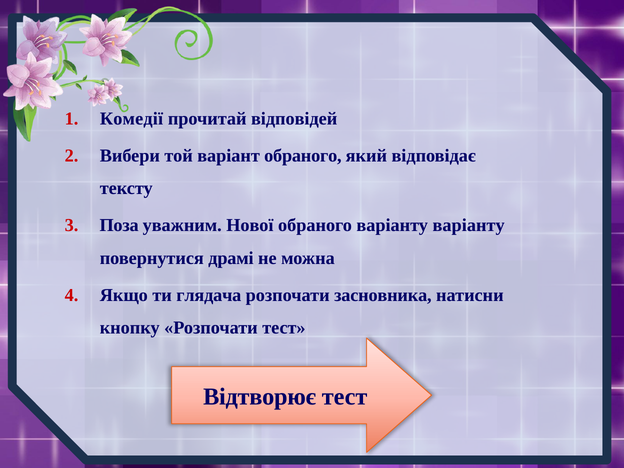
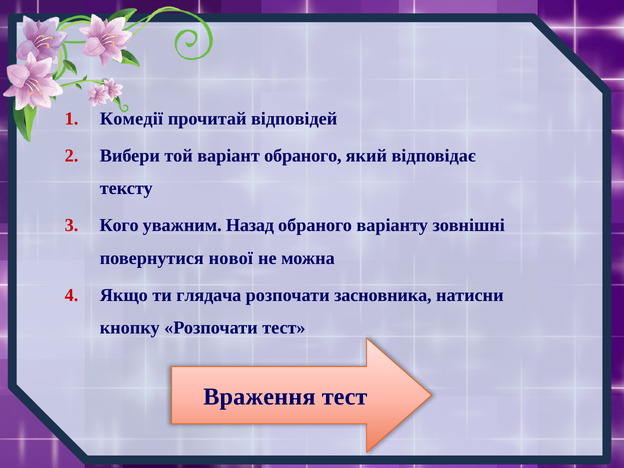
Поза: Поза -> Кого (119, 225)
Нової: Нової -> Назад (250, 225)
варіанту варіанту: варіанту -> зовнішні (469, 225)
драмі: драмі -> нової (231, 258)
Відтворює: Відтворює -> Враження (259, 397)
